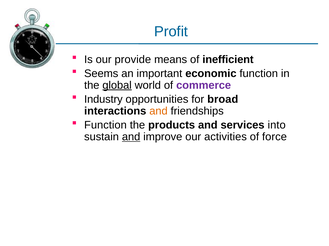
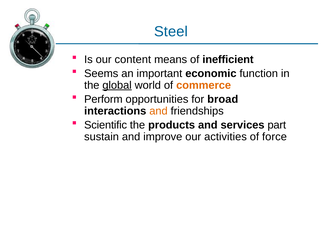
Profit: Profit -> Steel (171, 32)
provide: provide -> content (133, 60)
commerce colour: purple -> orange (204, 85)
Industry: Industry -> Perform (103, 99)
Function: Function -> Scientific (106, 125)
into: into -> part (277, 125)
and underline: present -> none (131, 137)
